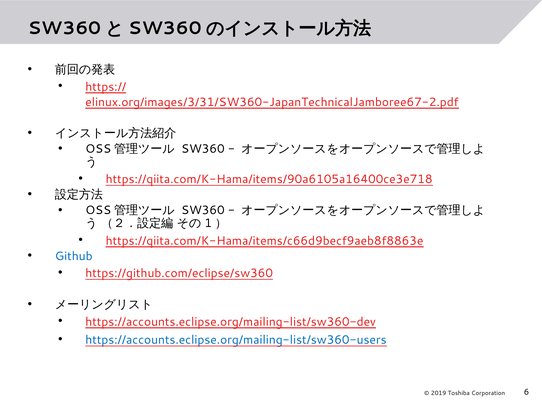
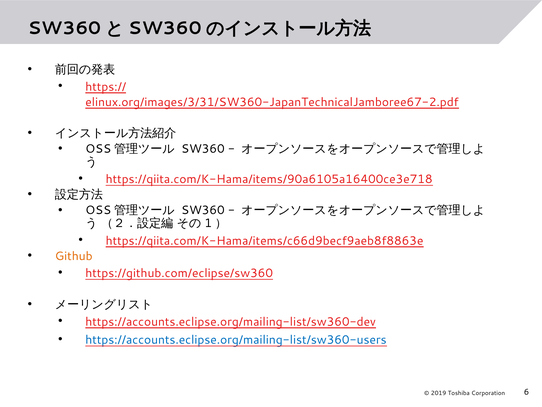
Github colour: blue -> orange (74, 256)
